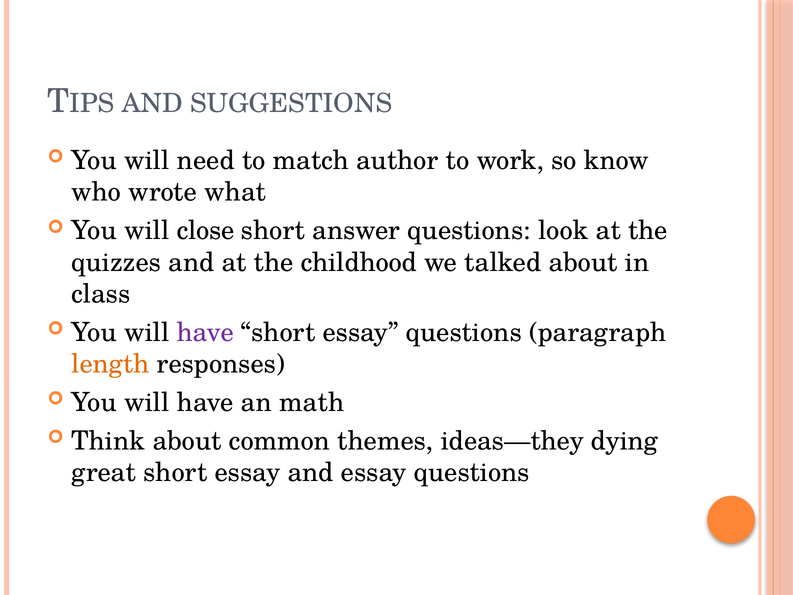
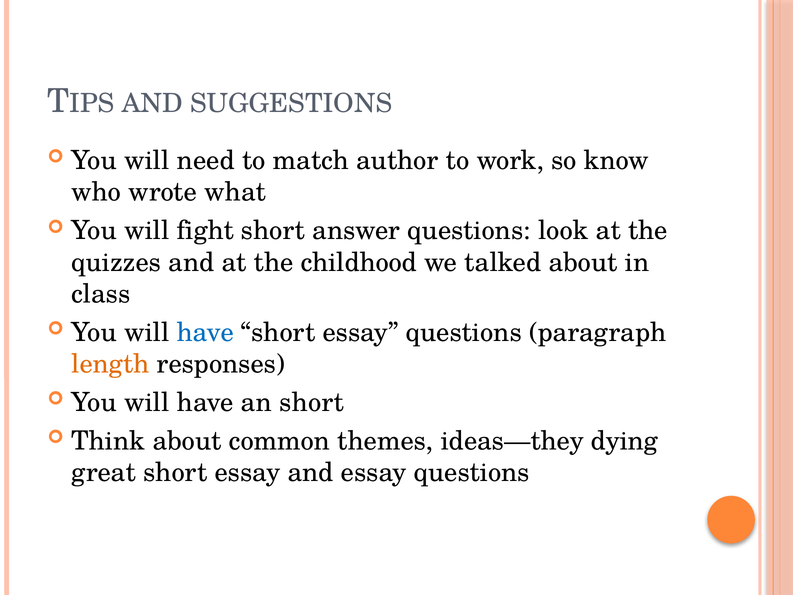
close: close -> fight (205, 230)
have colour: purple -> blue (205, 332)
an math: math -> short (312, 402)
